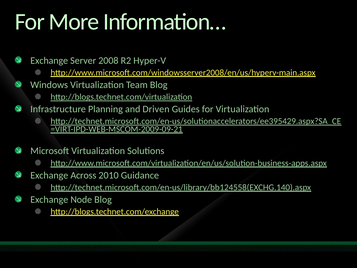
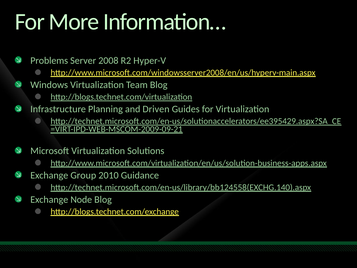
Exchange: Exchange -> Problems (49, 60)
Across: Across -> Group (83, 175)
